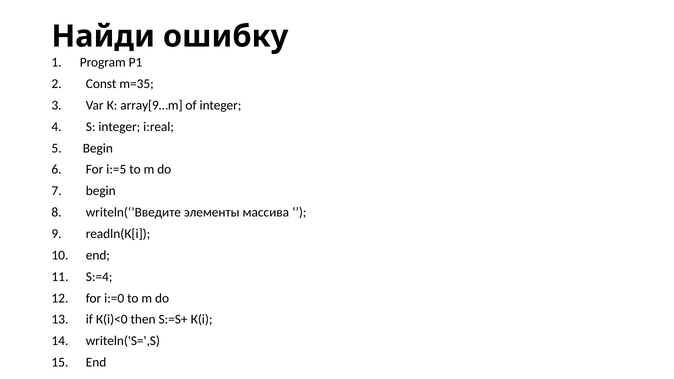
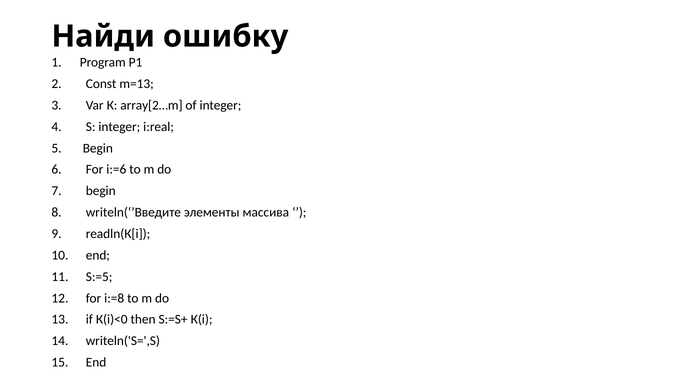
m=35: m=35 -> m=13 (137, 84)
array[9…m: array[9…m -> array[2…m (151, 105)
i:=5: i:=5 -> i:=6 (116, 170)
S:=4: S:=4 -> S:=5 (99, 277)
i:=0: i:=0 -> i:=8 (114, 298)
